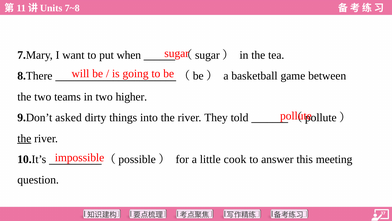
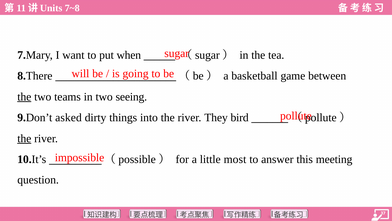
the underline: none -> present (24, 97)
higher: higher -> seeing (131, 97)
told: told -> bird (240, 117)
cook: cook -> most (235, 159)
